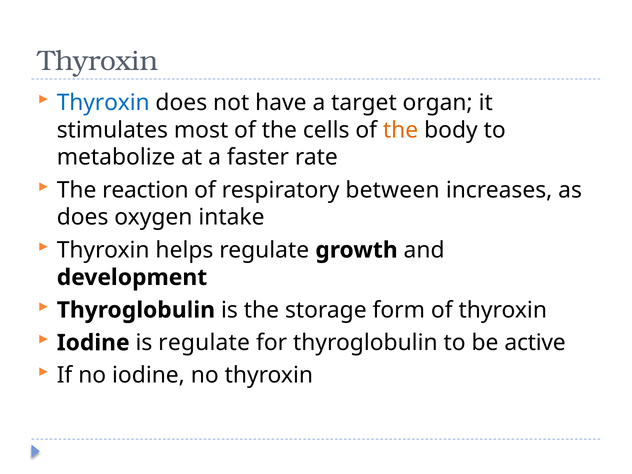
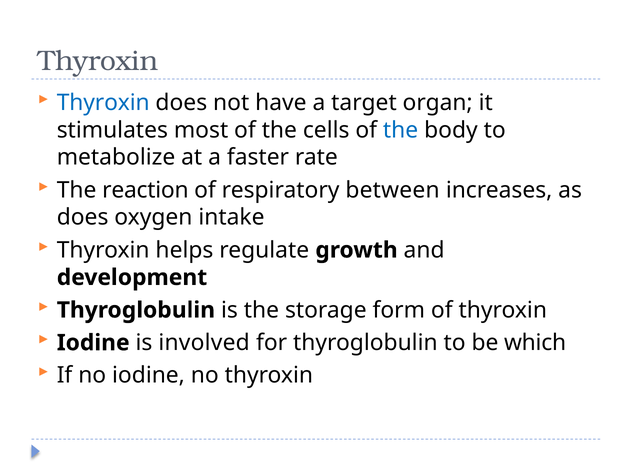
the colour: orange -> blue (401, 130)
is regulate: regulate -> involved (204, 343)
active: active -> which (535, 343)
